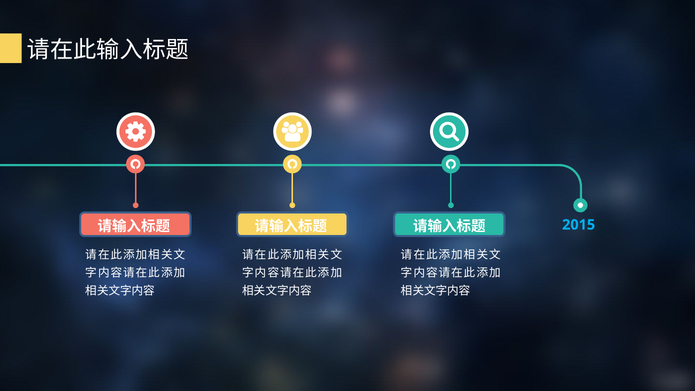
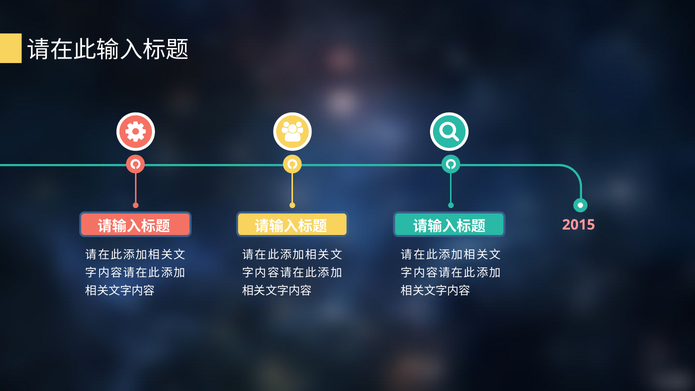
2015 colour: light blue -> pink (579, 225)
